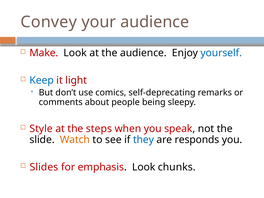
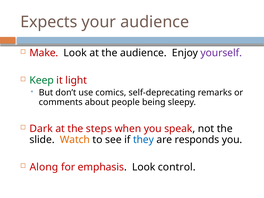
Convey: Convey -> Expects (49, 22)
yourself colour: blue -> purple (221, 53)
Keep colour: blue -> green (42, 80)
Style: Style -> Dark (41, 129)
Slides: Slides -> Along (44, 167)
chunks: chunks -> control (177, 167)
